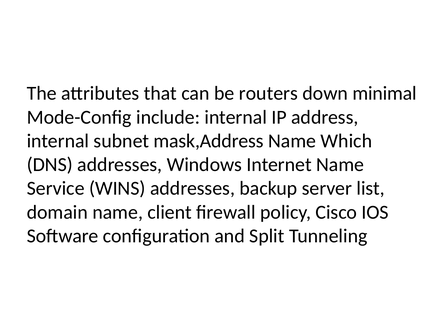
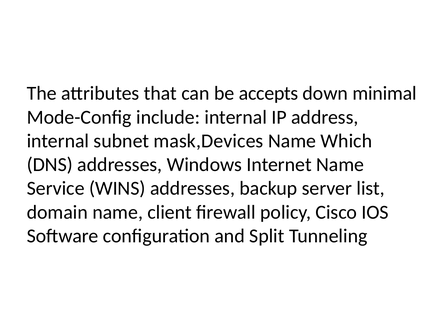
routers: routers -> accepts (269, 94)
mask,Address: mask,Address -> mask,Devices (208, 141)
